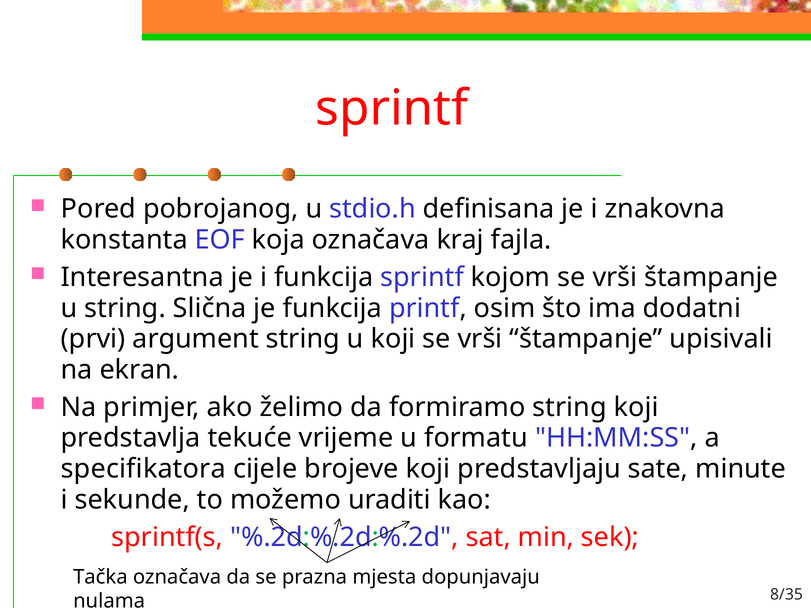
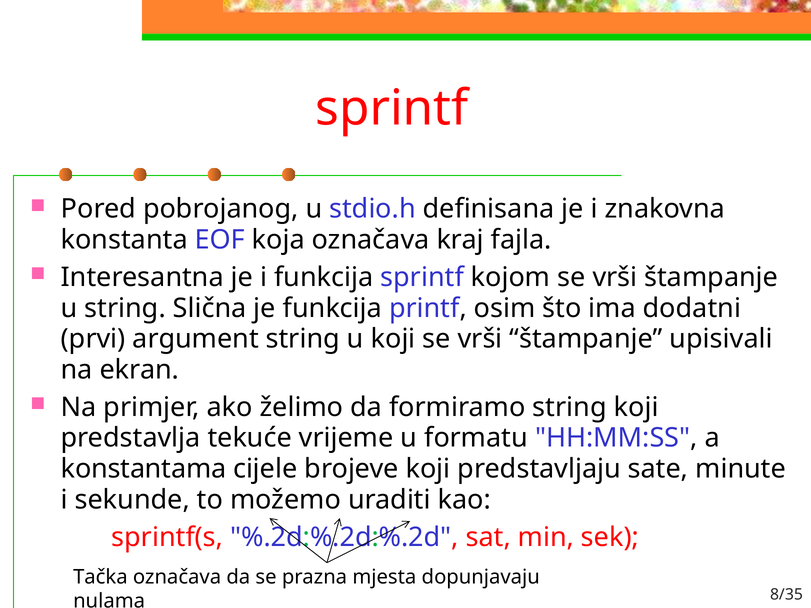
specifikatora: specifikatora -> konstantama (144, 469)
